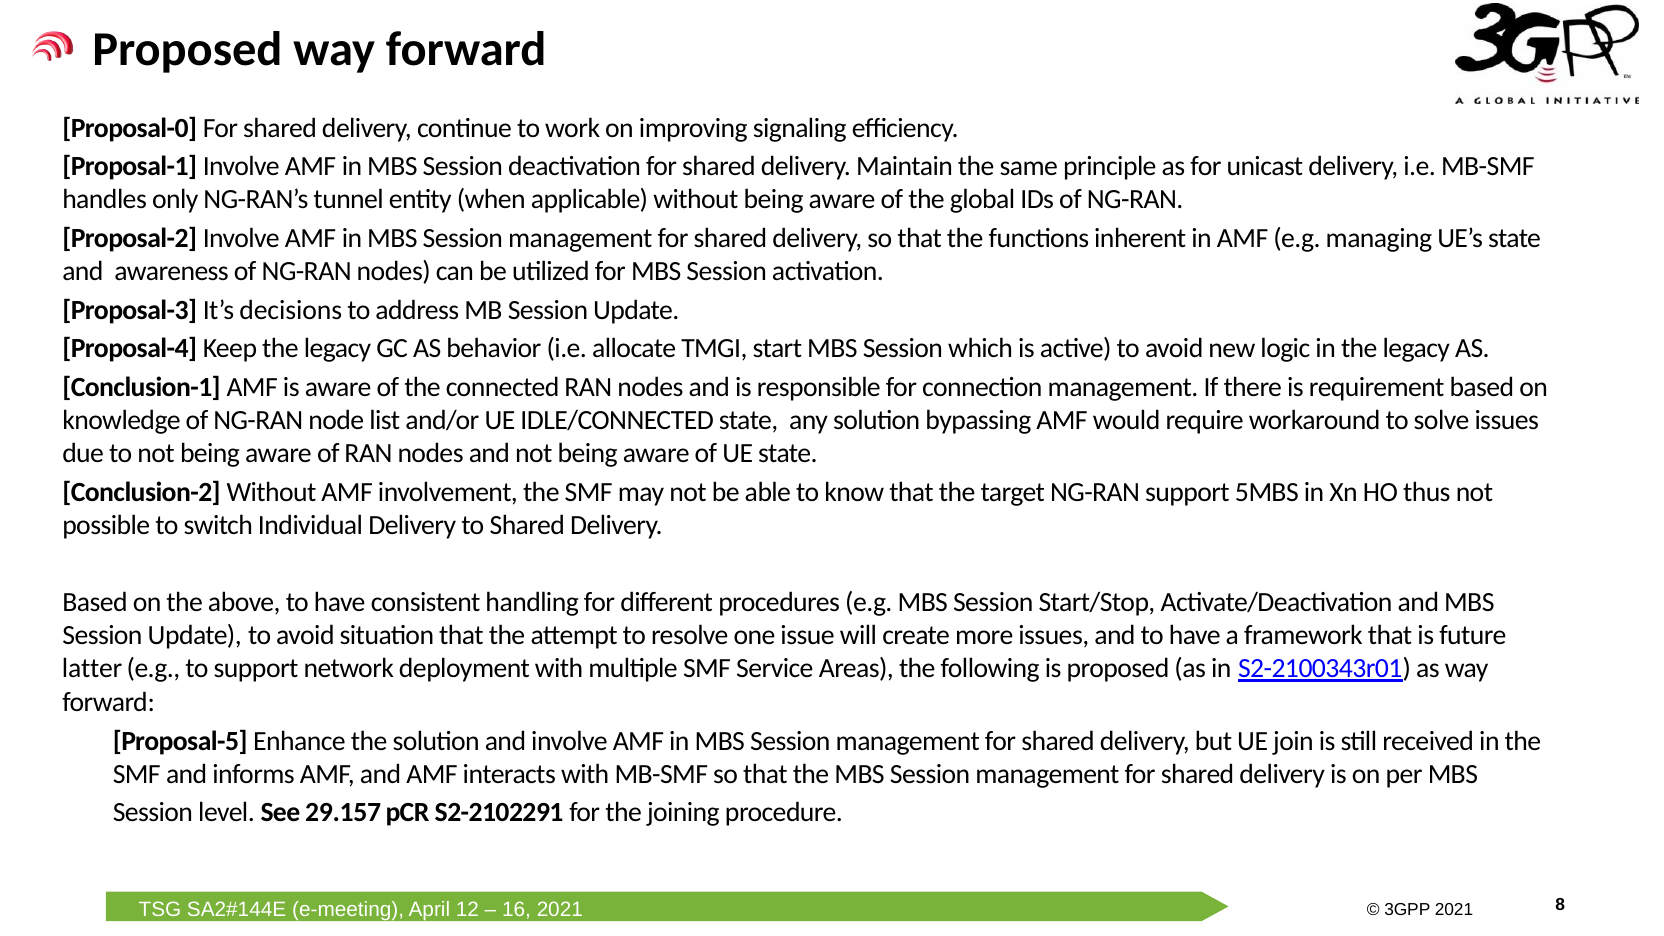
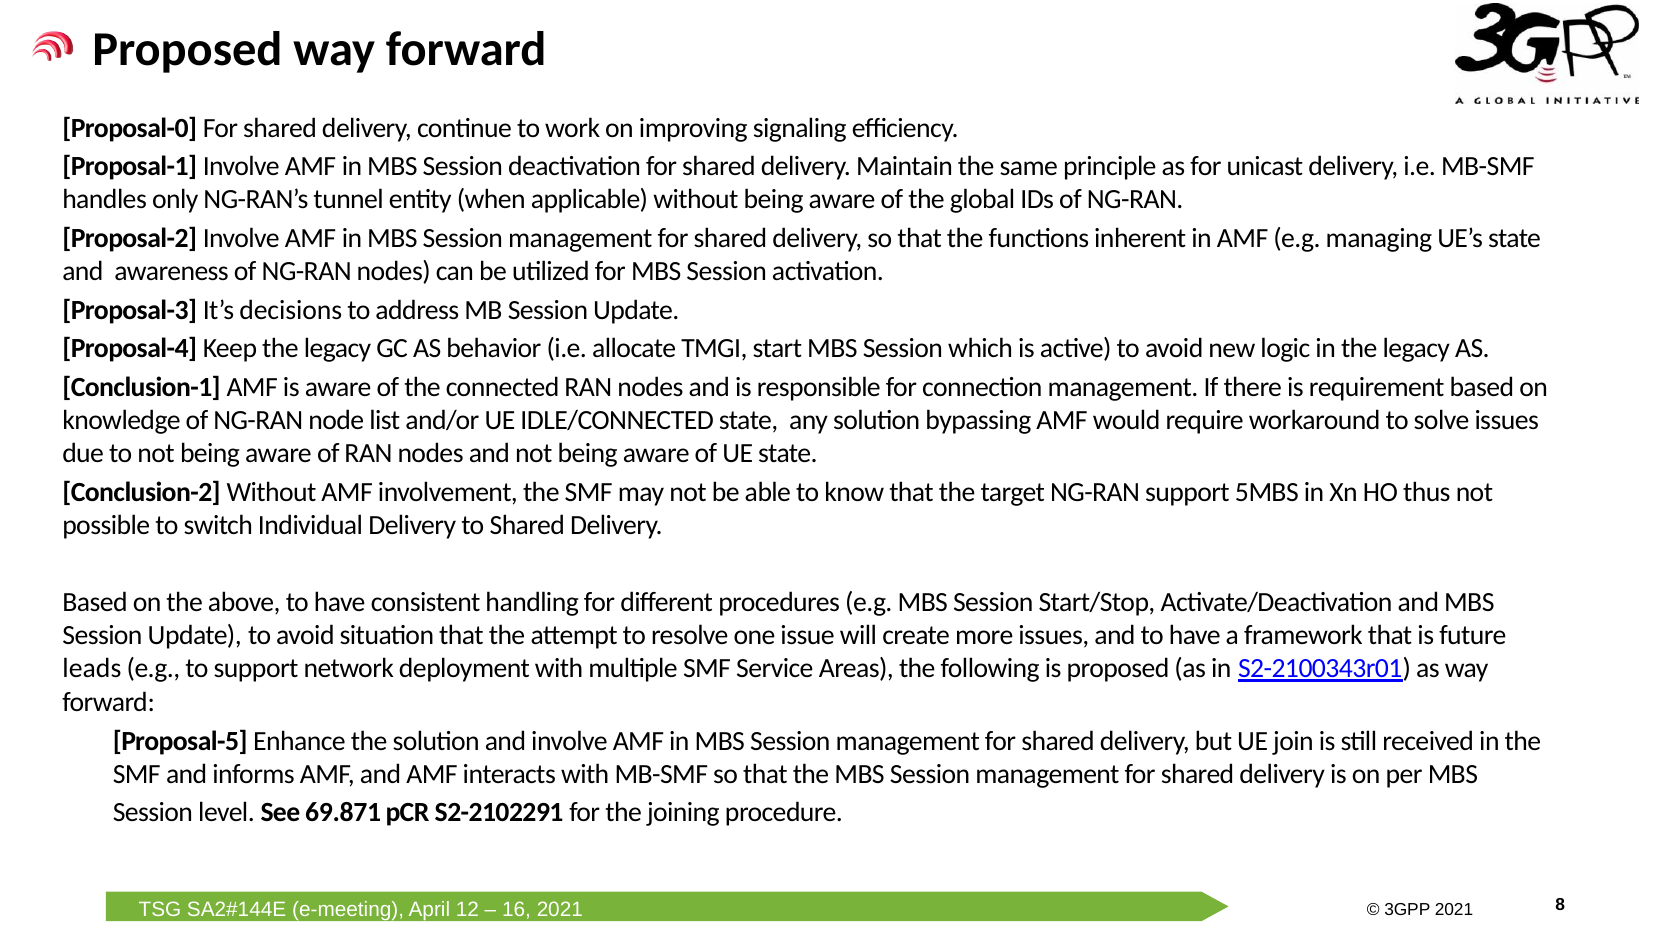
latter: latter -> leads (92, 669)
29.157: 29.157 -> 69.871 (343, 813)
